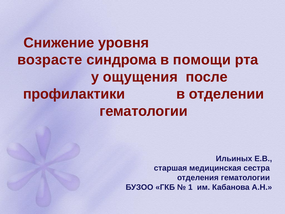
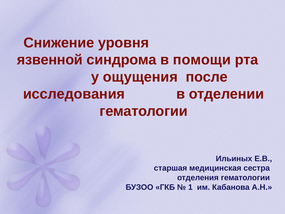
возрасте: возрасте -> язвенной (50, 60)
профилактики: профилактики -> исследования (74, 94)
